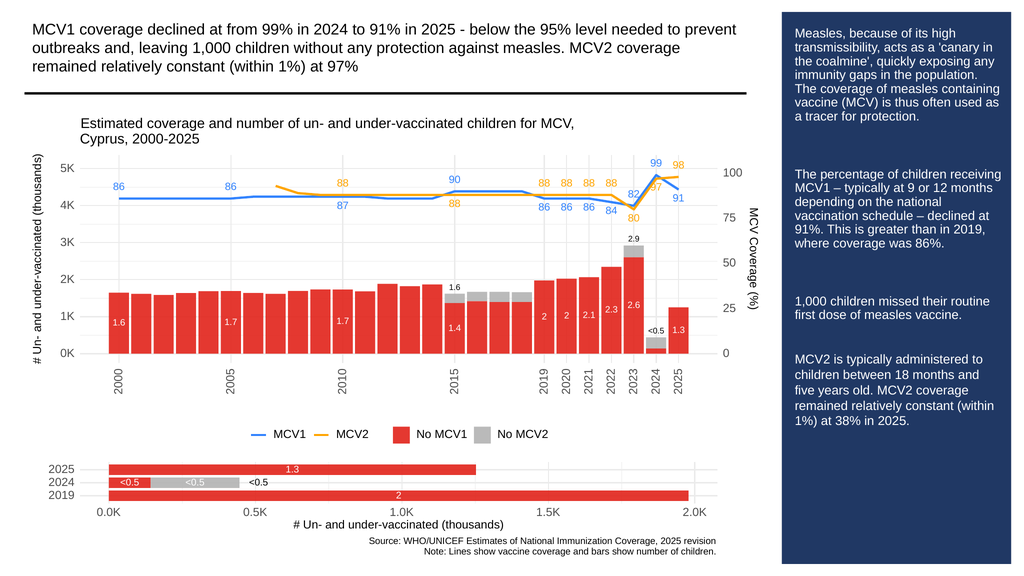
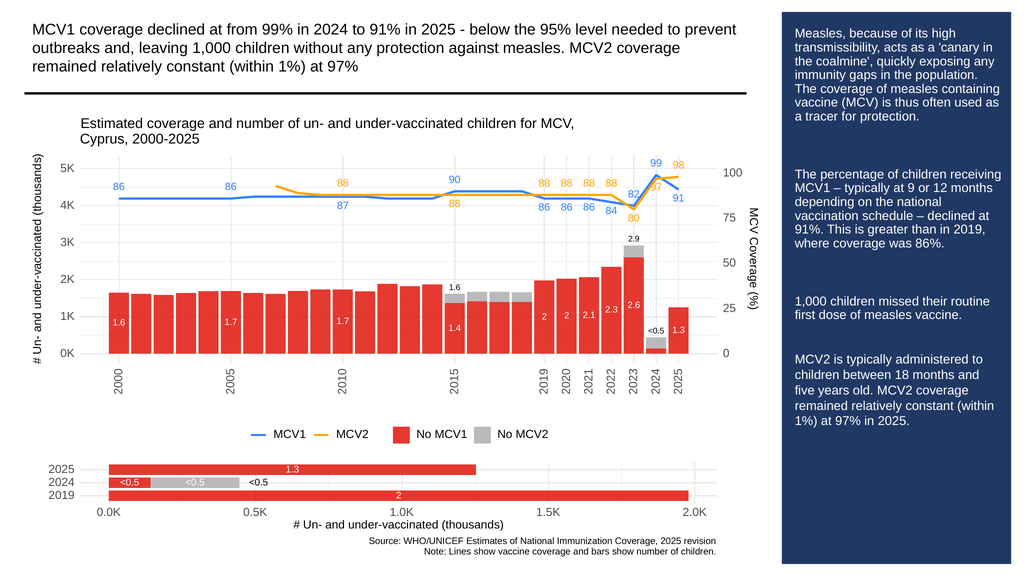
38%: 38% -> 97% (848, 421)
